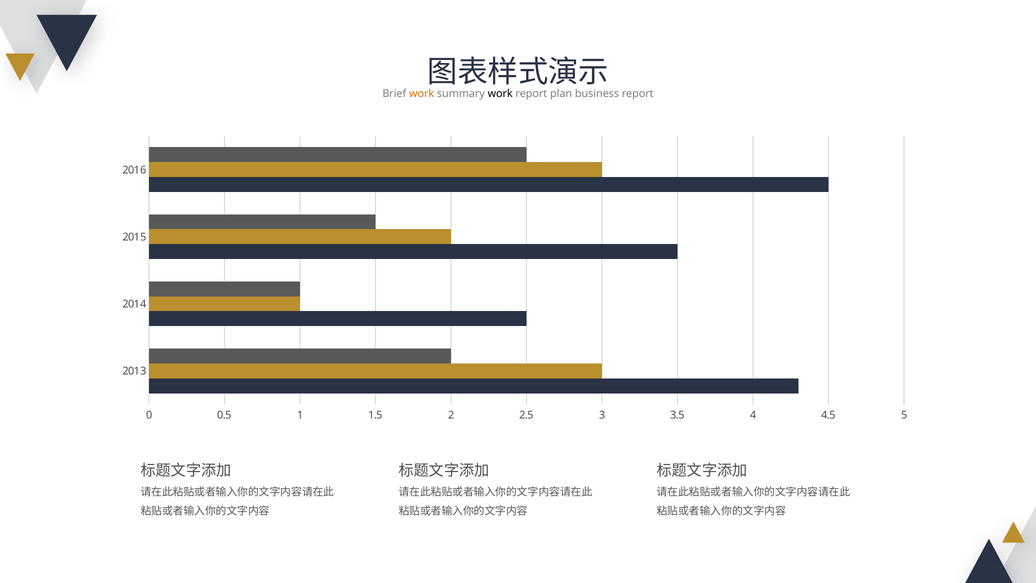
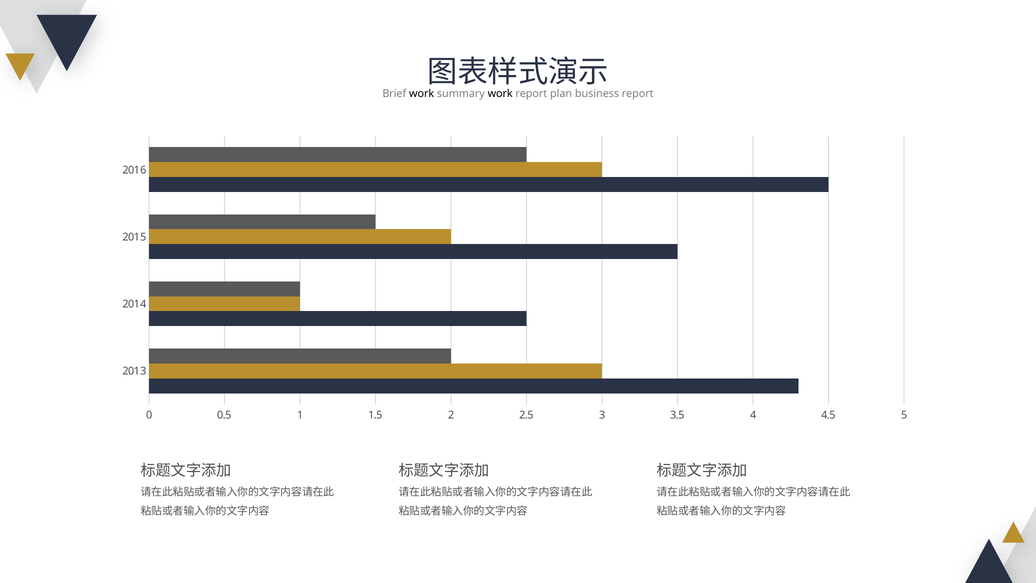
work colour: orange -> black (422, 94)
